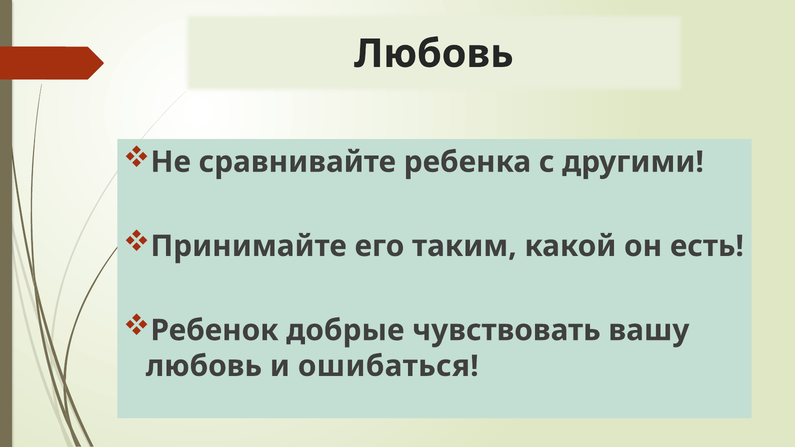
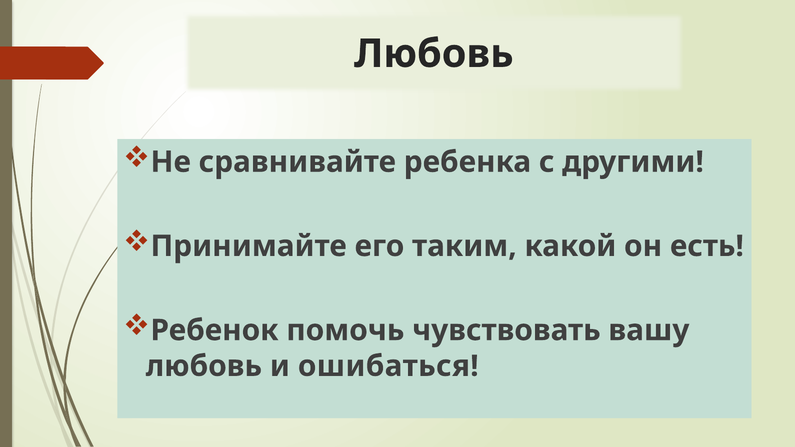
добрые: добрые -> помочь (345, 330)
